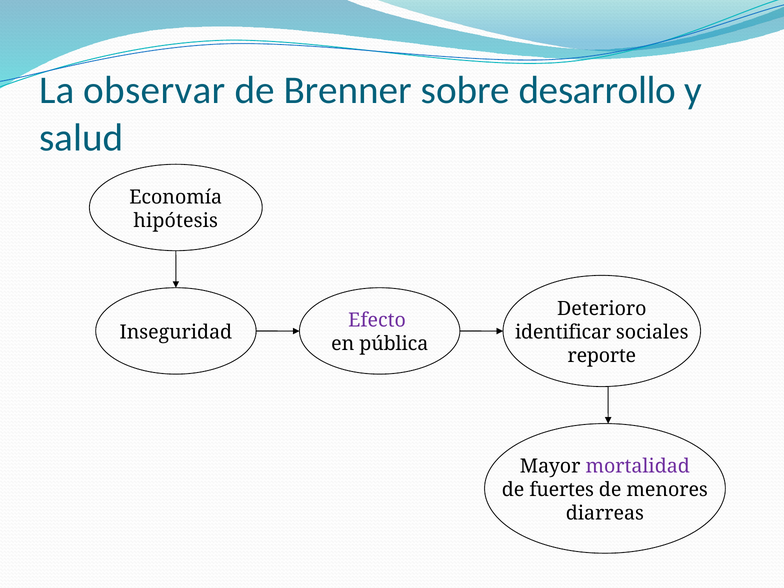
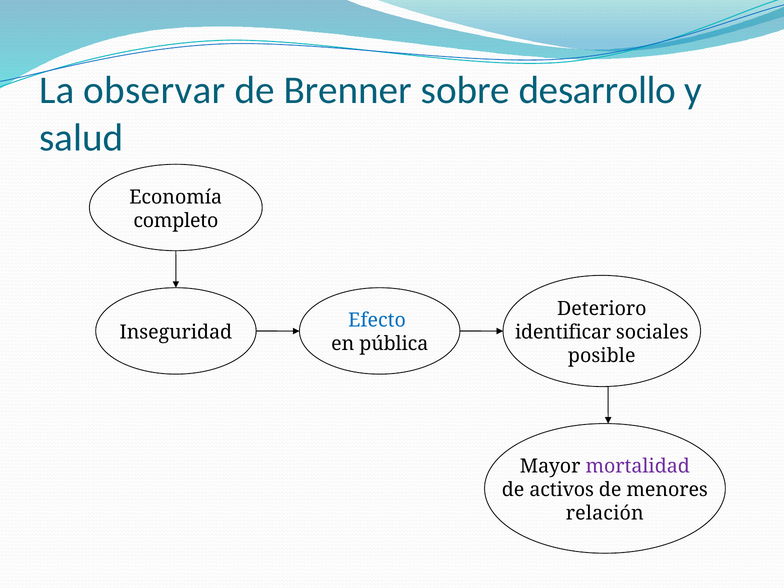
hipótesis: hipótesis -> completo (176, 221)
Efecto colour: purple -> blue (377, 320)
reporte: reporte -> posible (602, 356)
fuertes: fuertes -> activos (562, 490)
diarreas: diarreas -> relación (605, 513)
